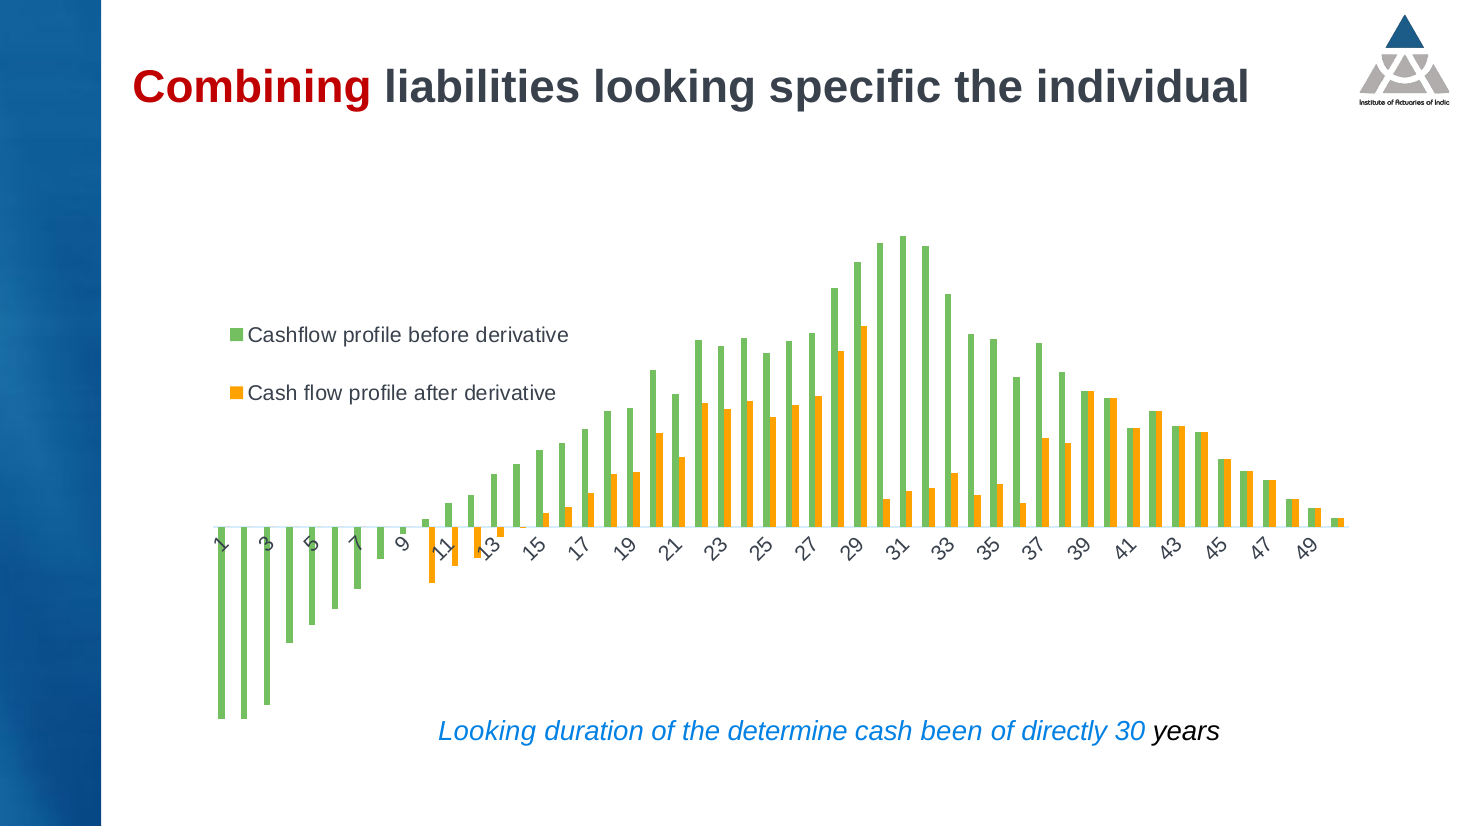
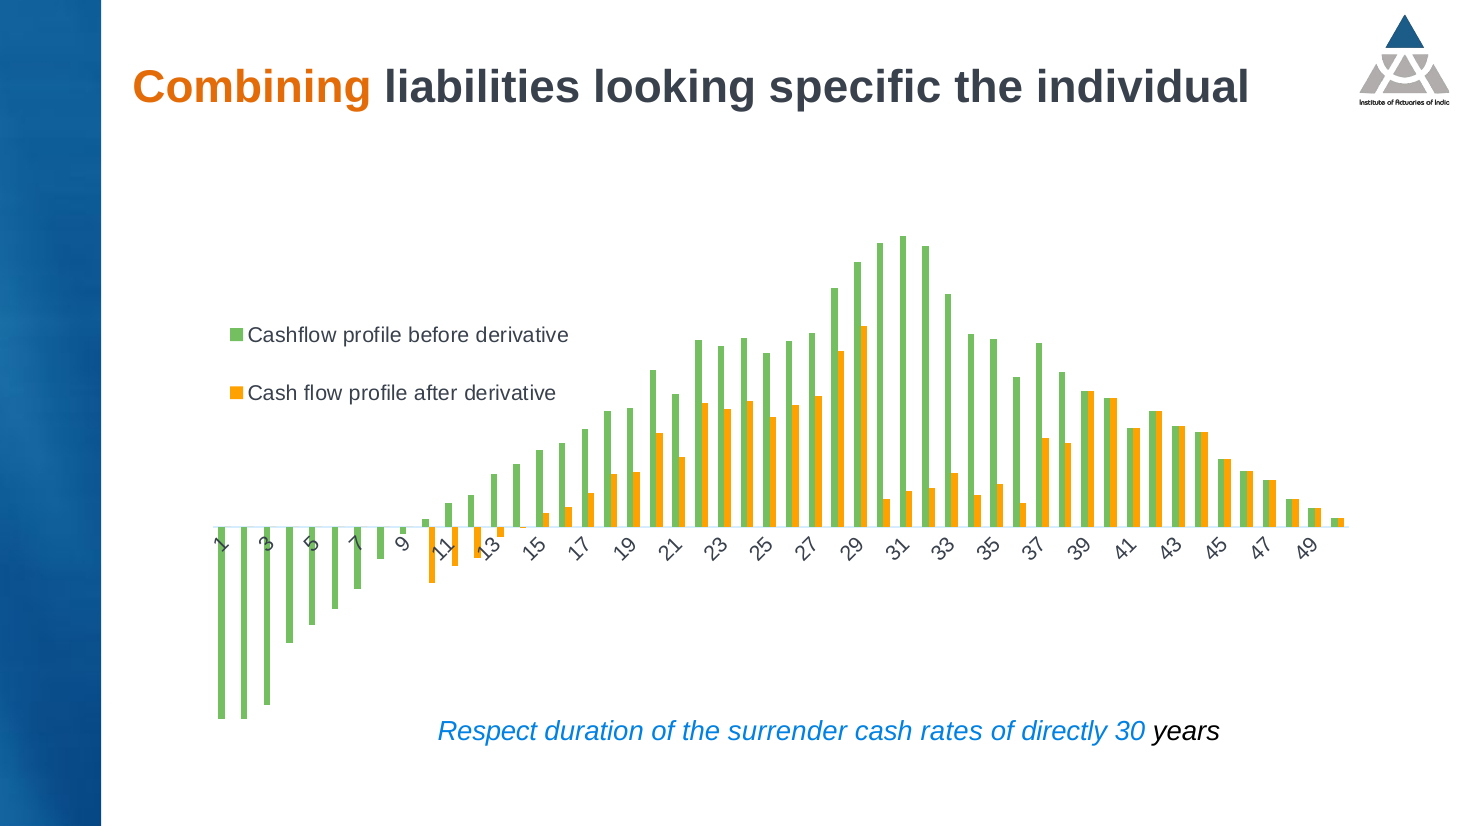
Combining colour: red -> orange (252, 87)
Looking: Looking -> Respect (487, 731)
determine: determine -> surrender (787, 731)
been: been -> rates (952, 731)
